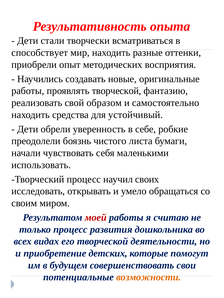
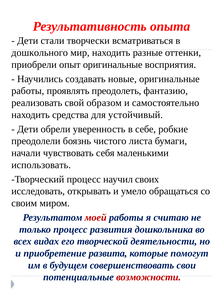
способствует: способствует -> дошкольного (40, 53)
опыт методических: методических -> оригинальные (113, 65)
проявлять творческой: творческой -> преодолеть (117, 91)
детских: детских -> развита (108, 254)
возможности colour: orange -> red (149, 278)
